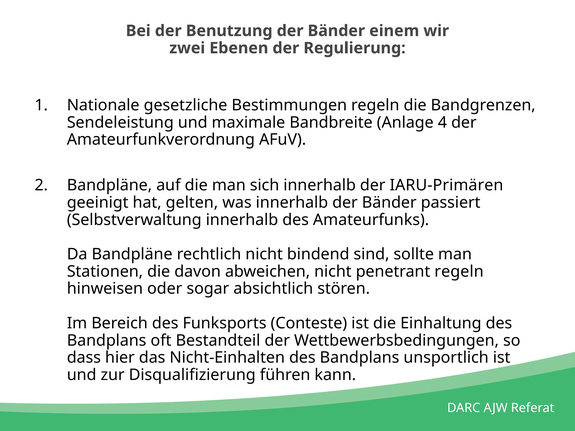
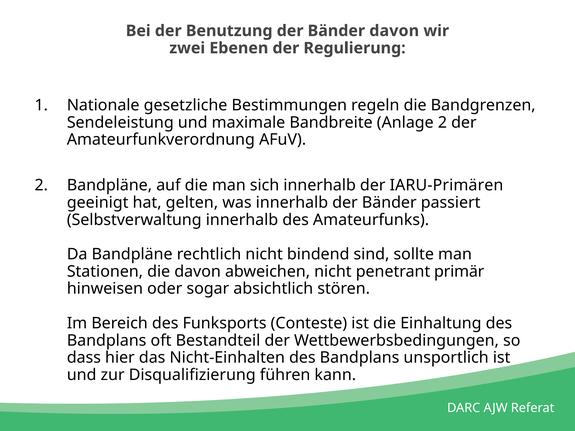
Bänder einem: einem -> davon (394, 31)
Anlage 4: 4 -> 2 (442, 123)
penetrant regeln: regeln -> primär (459, 272)
